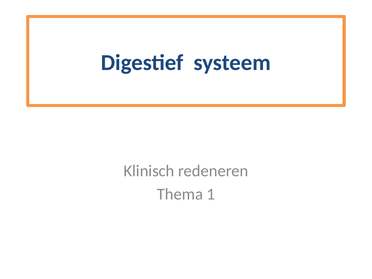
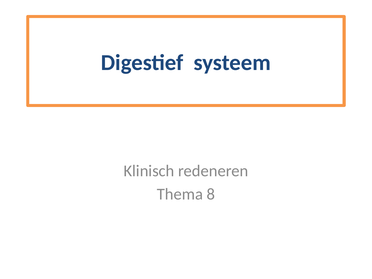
1: 1 -> 8 (211, 194)
